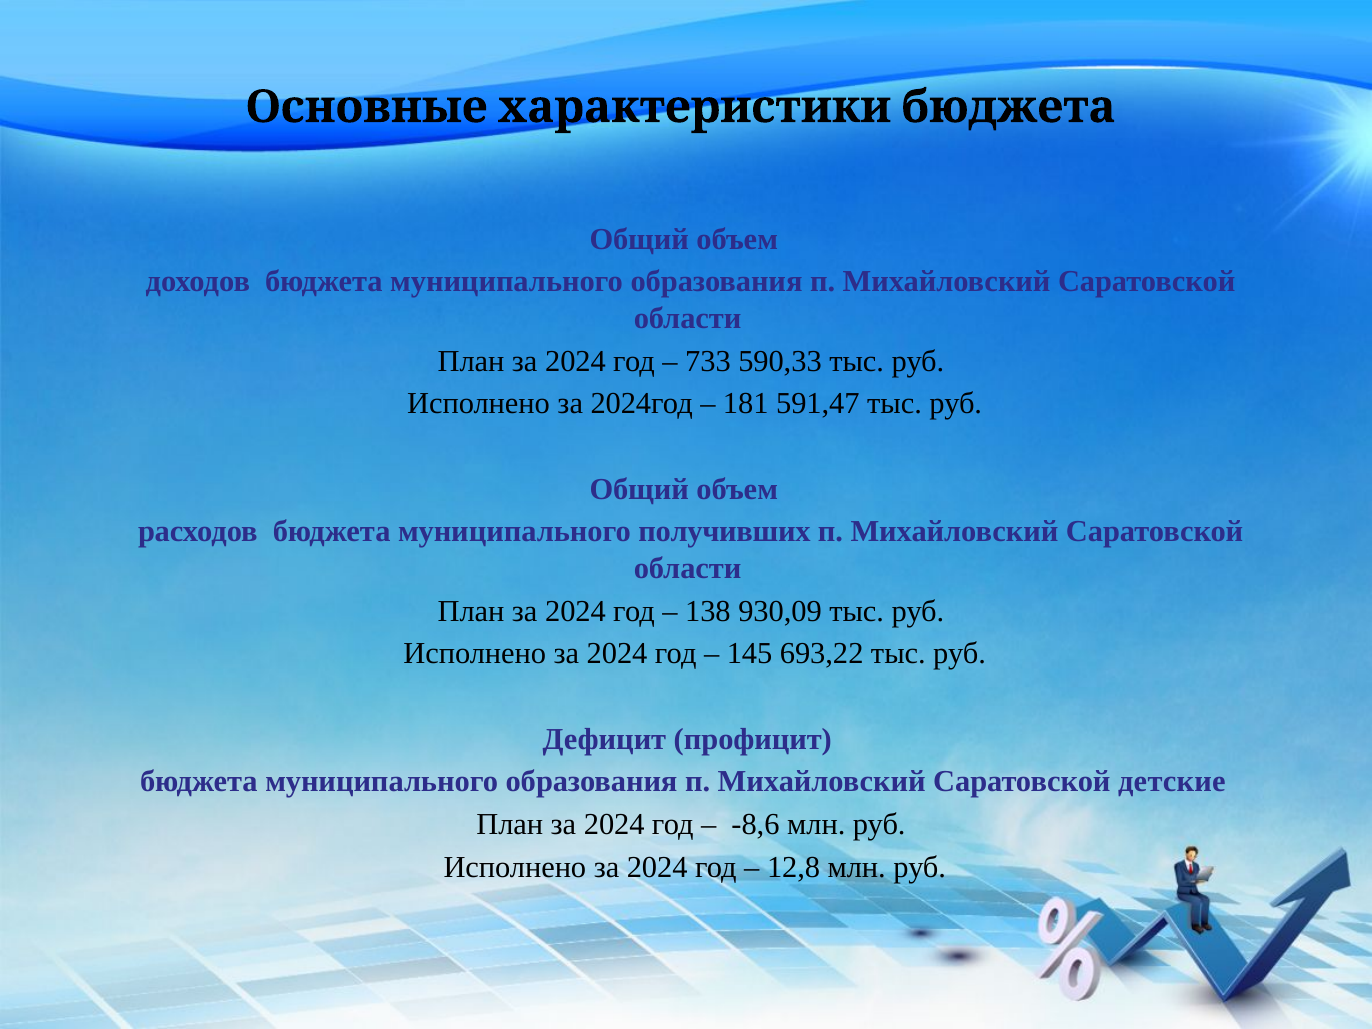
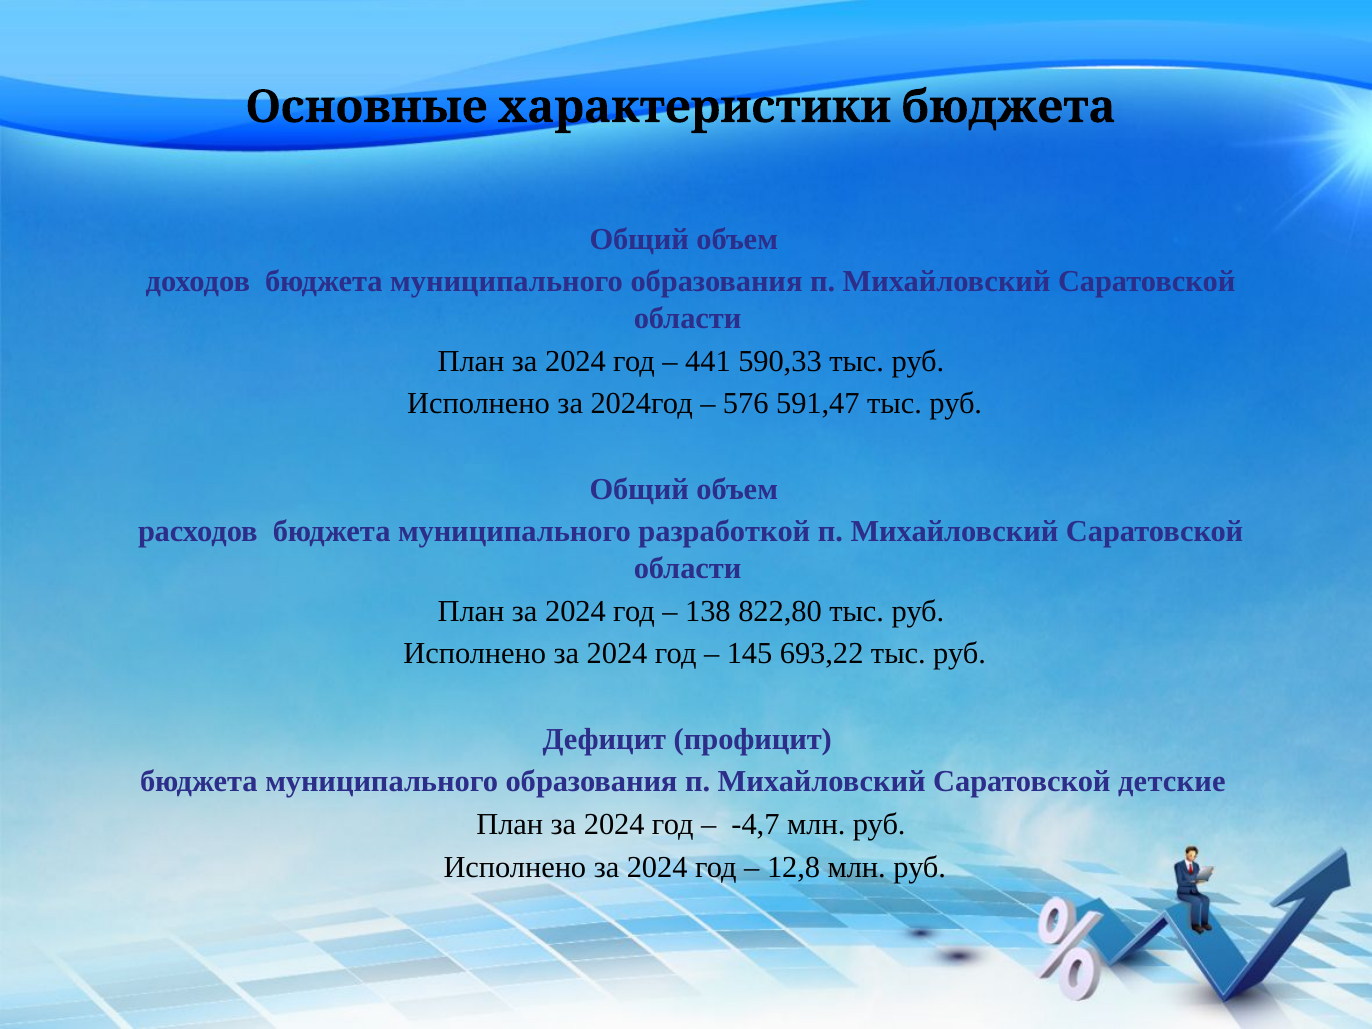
733: 733 -> 441 (708, 361)
181: 181 -> 576 (746, 404)
получивших: получивших -> разработкой (724, 532)
930,09: 930,09 -> 822,80 (780, 611)
-8,6: -8,6 -> -4,7 (755, 824)
